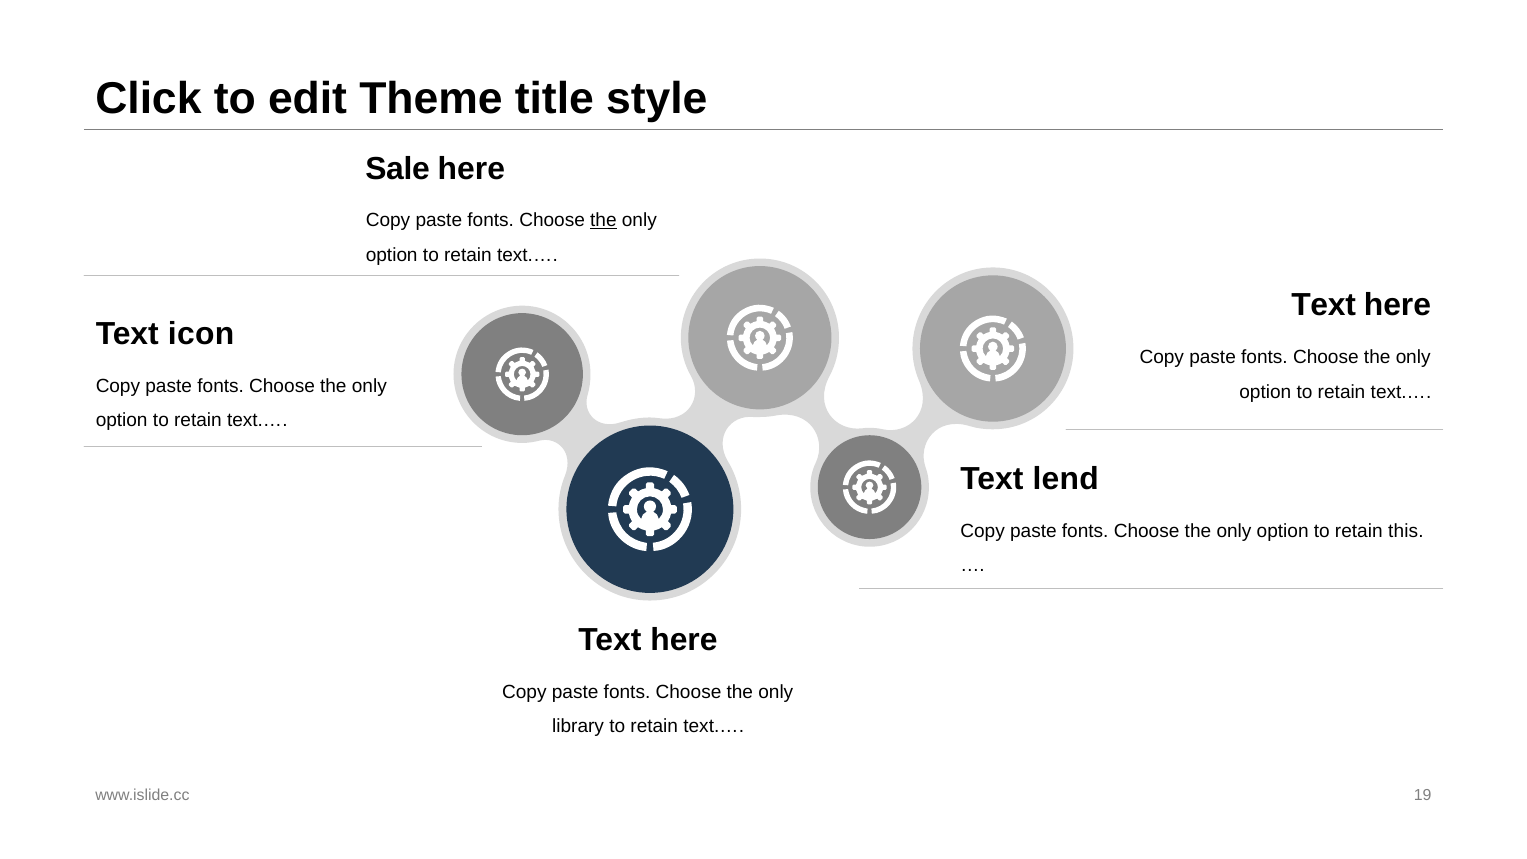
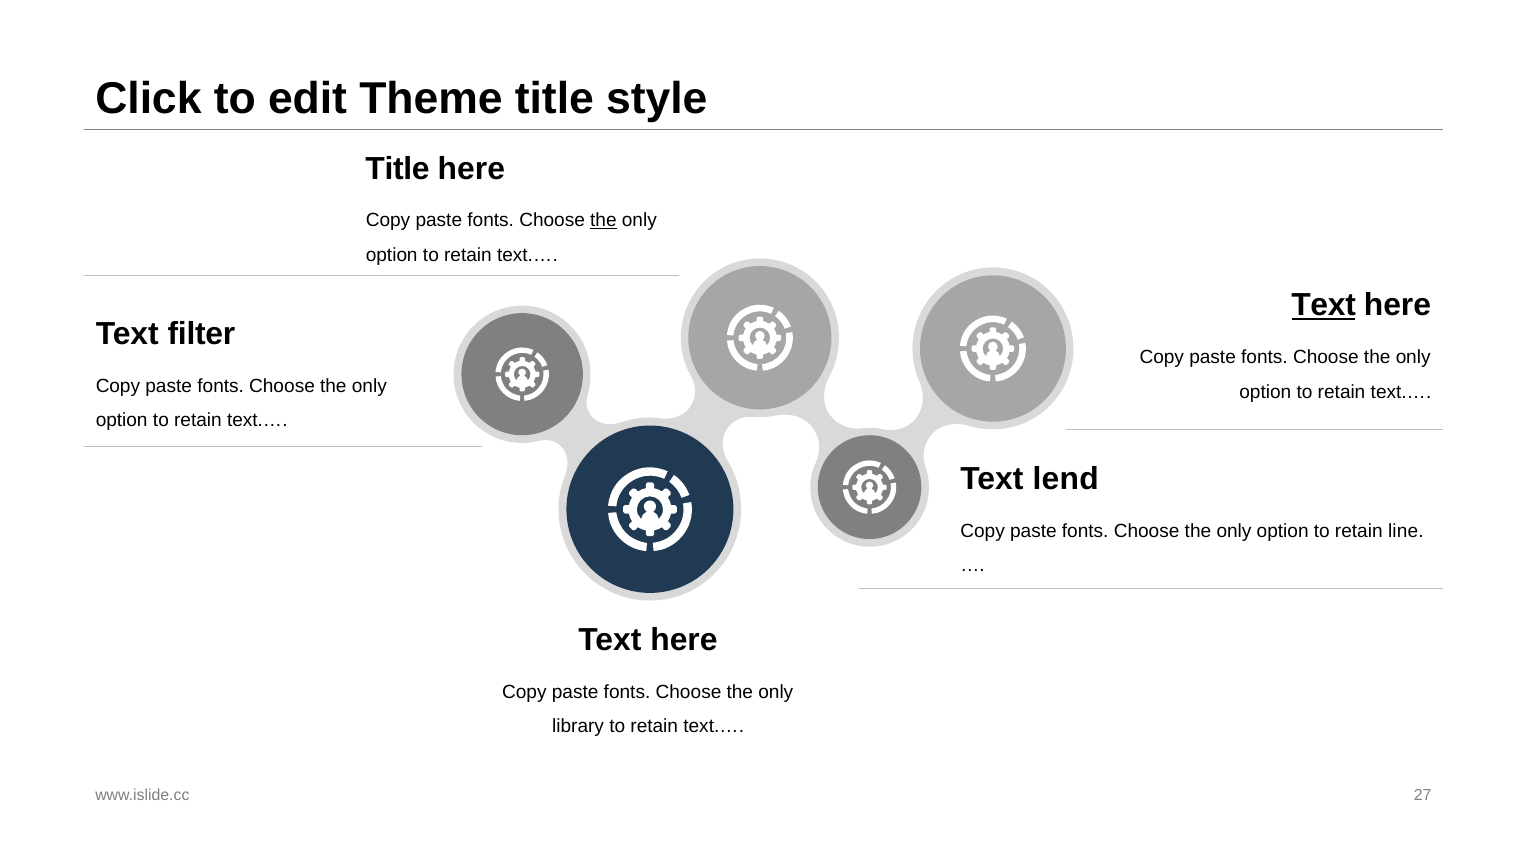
Sale: Sale -> Title (398, 169)
Text underline: none -> present (1324, 305)
icon: icon -> filter (201, 334)
this: this -> line (1406, 531)
19: 19 -> 27 (1423, 796)
